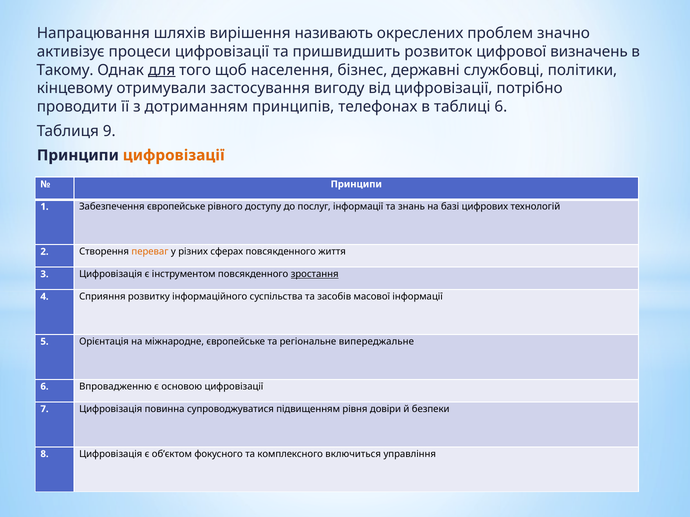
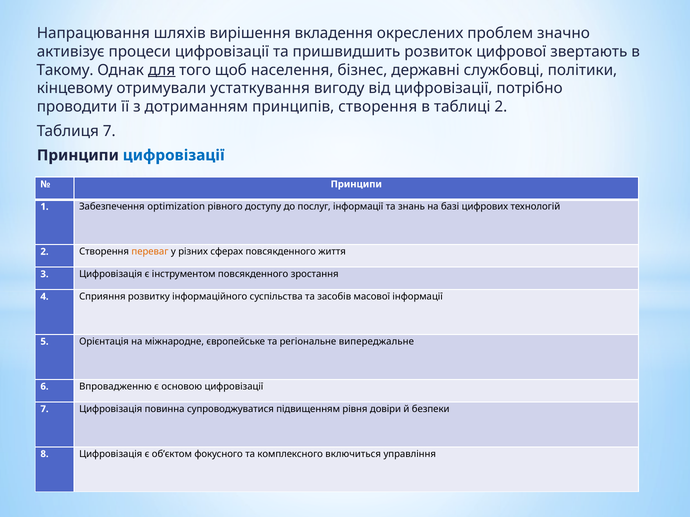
називають: називають -> вкладення (334, 33)
визначень: визначень -> звертають (589, 52)
застосування: застосування -> устаткування (260, 88)
принципів телефонах: телефонах -> створення (378, 107)
таблиці 6: 6 -> 2 (501, 107)
Таблиця 9: 9 -> 7 (109, 131)
цифровізації colour: orange -> blue (174, 155)
Забезпечення європейське: європейське -> optimization (176, 207)
зростання underline: present -> none (315, 274)
